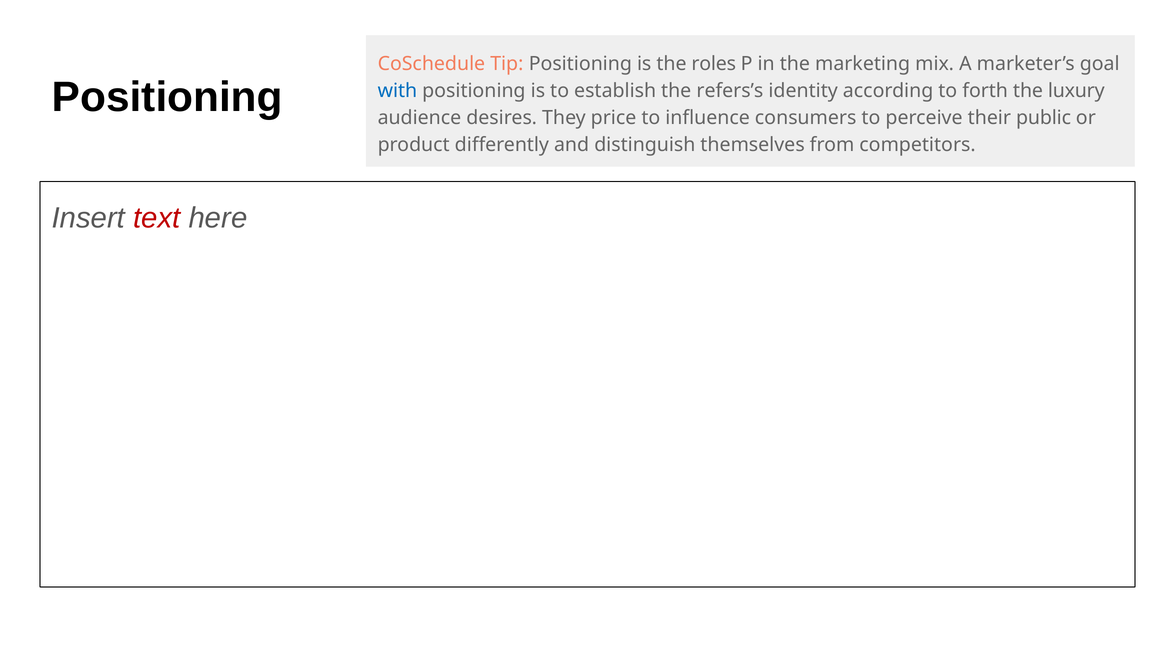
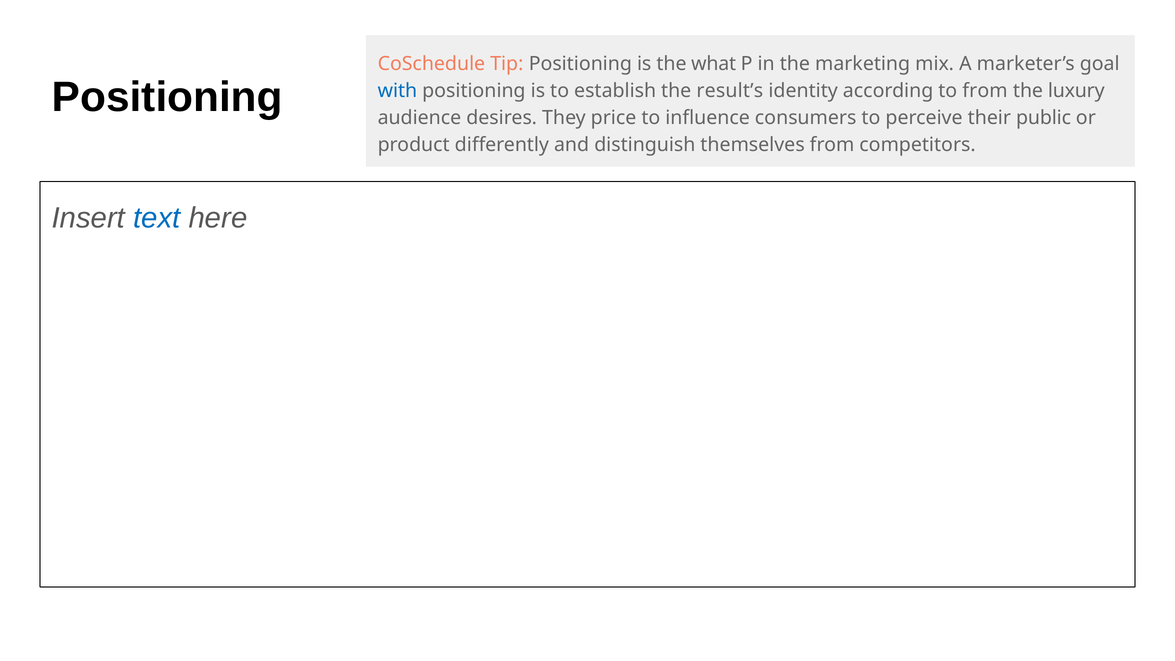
roles: roles -> what (714, 64)
refers’s: refers’s -> result’s (730, 91)
to forth: forth -> from (985, 91)
text colour: red -> blue (157, 218)
